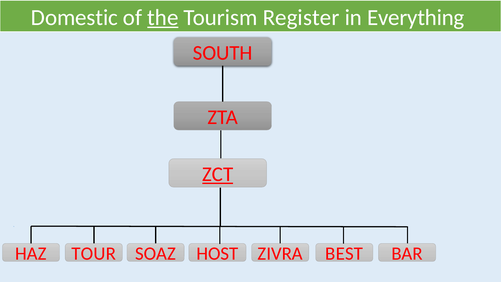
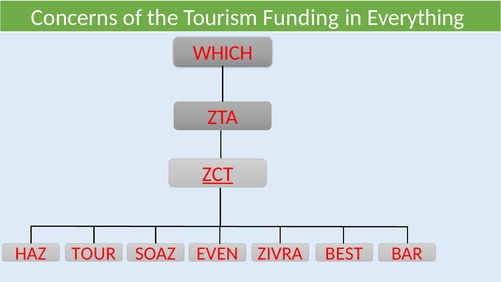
Domestic: Domestic -> Concerns (74, 18)
the underline: present -> none (163, 18)
Register: Register -> Funding (301, 18)
SOUTH: SOUTH -> WHICH (223, 53)
HOST: HOST -> EVEN (217, 254)
